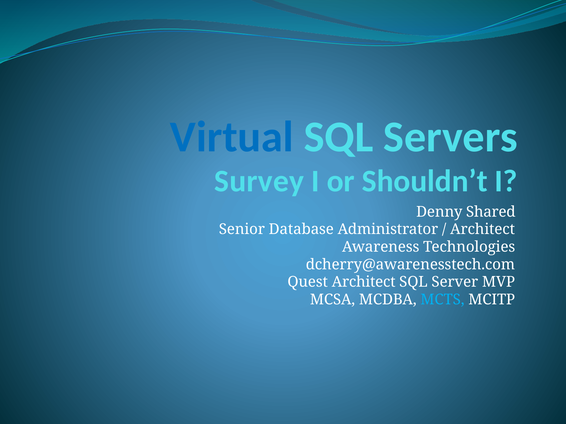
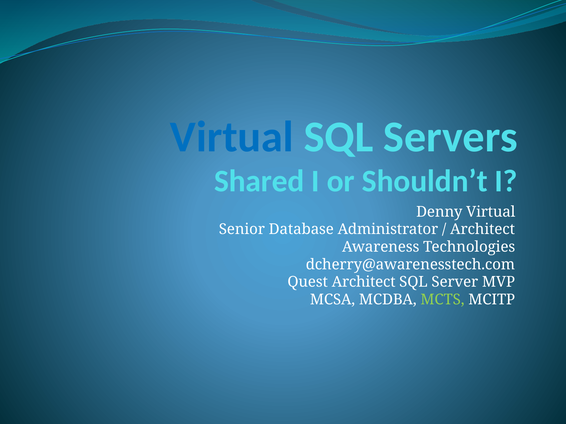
Survey: Survey -> Shared (259, 181)
Denny Shared: Shared -> Virtual (491, 212)
MCTS colour: light blue -> light green (443, 300)
